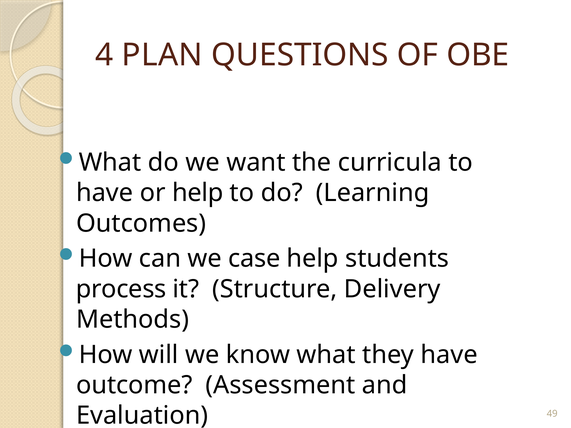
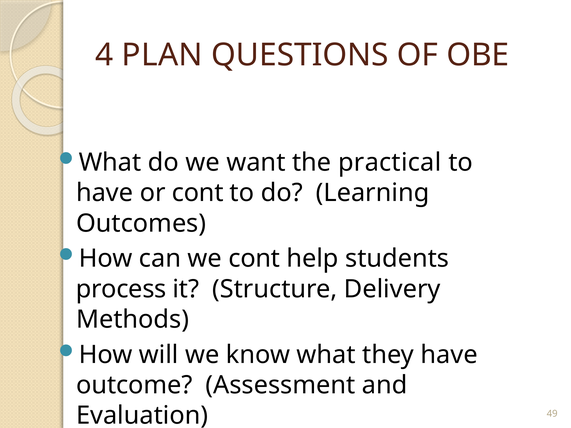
curricula: curricula -> practical (390, 163)
or help: help -> cont (198, 193)
we case: case -> cont (254, 259)
